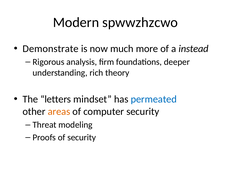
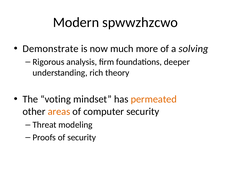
instead: instead -> solving (194, 48)
letters: letters -> voting (56, 99)
permeated colour: blue -> orange (154, 99)
